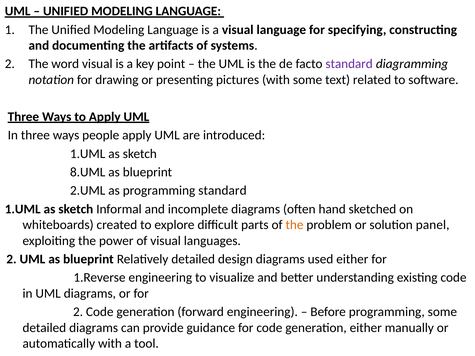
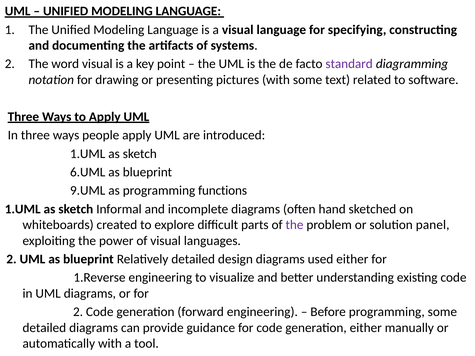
8.UML: 8.UML -> 6.UML (88, 172)
2.UML: 2.UML -> 9.UML (88, 191)
programming standard: standard -> functions (223, 191)
the colour: orange -> purple (294, 225)
